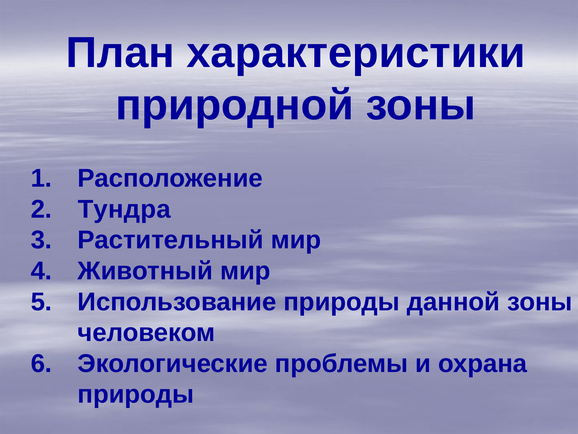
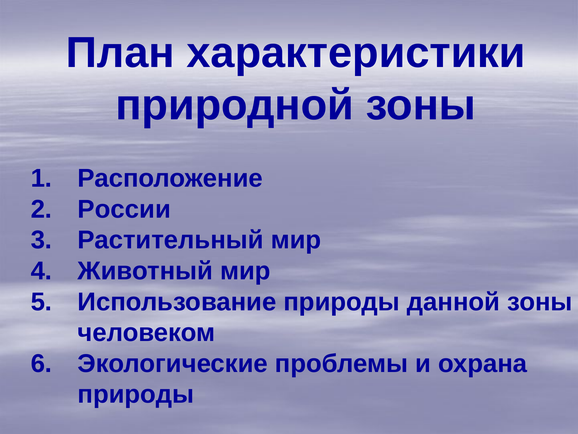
Тундра: Тундра -> России (124, 209)
